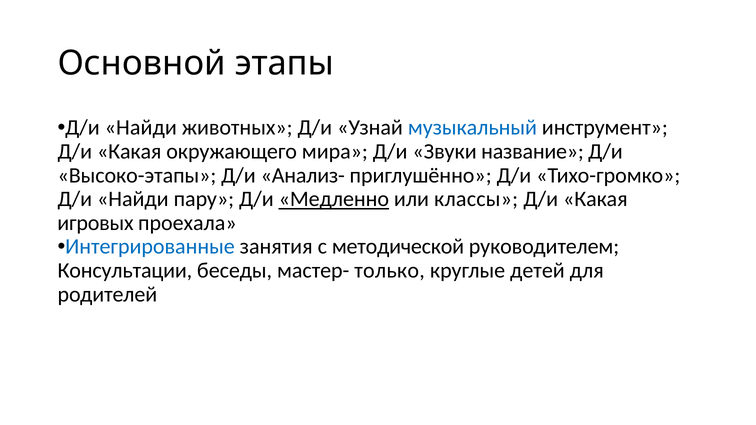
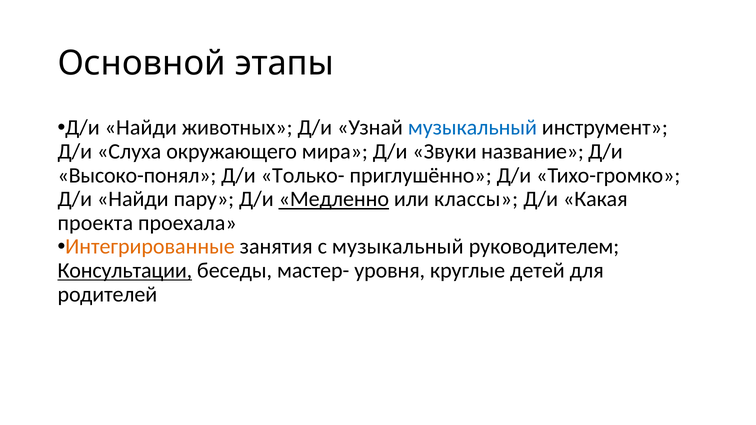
Какая: Какая -> Слуха (129, 152)
Высоко-этапы: Высоко-этапы -> Высоко-понял (137, 175)
Анализ-: Анализ- -> Только- (303, 175)
игровых: игровых -> проекта (95, 223)
Интегрированные colour: blue -> orange (150, 247)
с методической: методической -> музыкальный (398, 247)
Консультации underline: none -> present (125, 271)
только: только -> уровня (390, 271)
